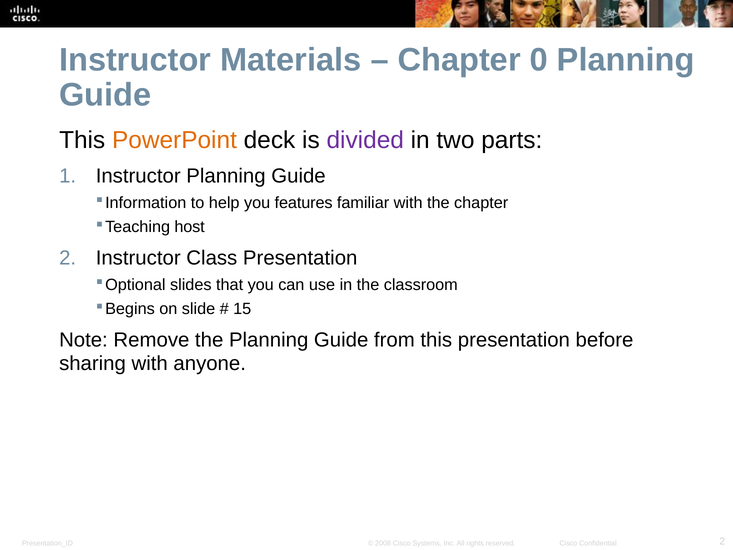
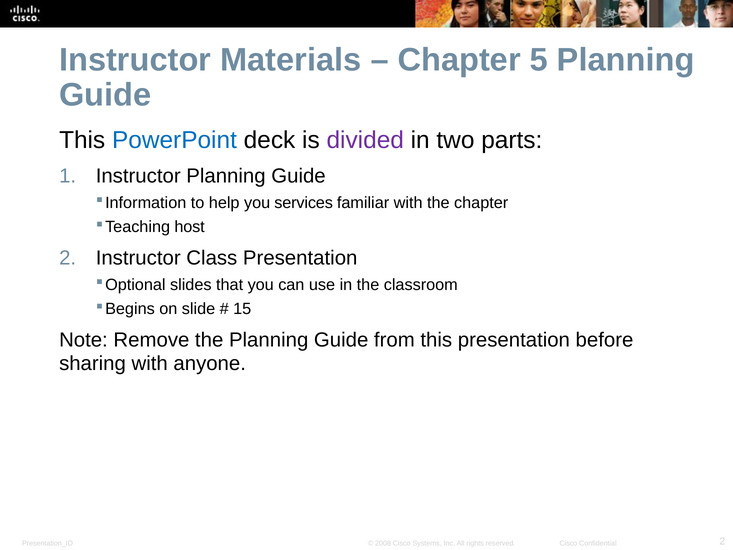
0: 0 -> 5 (539, 60)
PowerPoint colour: orange -> blue (174, 140)
features: features -> services (304, 203)
